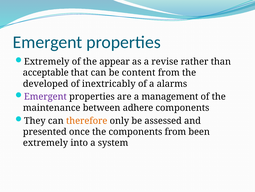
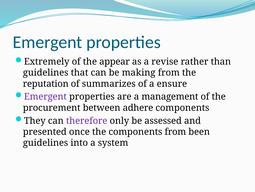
acceptable: acceptable -> guidelines (46, 72)
content: content -> making (139, 72)
developed: developed -> reputation (46, 83)
inextricably: inextricably -> summarizes (109, 83)
alarms: alarms -> ensure (172, 83)
maintenance: maintenance -> procurement (52, 107)
therefore colour: orange -> purple (87, 120)
extremely: extremely -> guidelines (45, 142)
